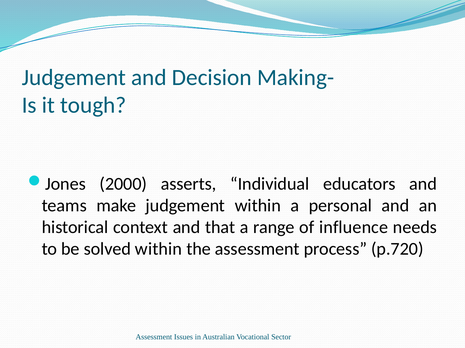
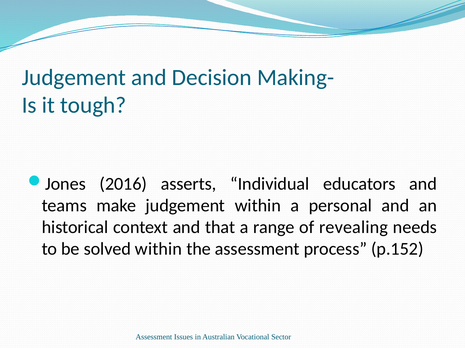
2000: 2000 -> 2016 (123, 184)
influence: influence -> revealing (354, 228)
p.720: p.720 -> p.152 (397, 249)
